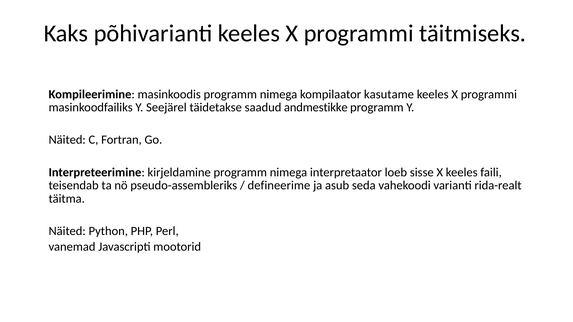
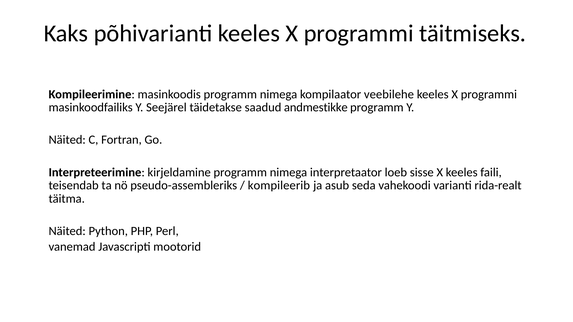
kasutame: kasutame -> veebilehe (389, 94)
defineerime: defineerime -> kompileerib (279, 186)
